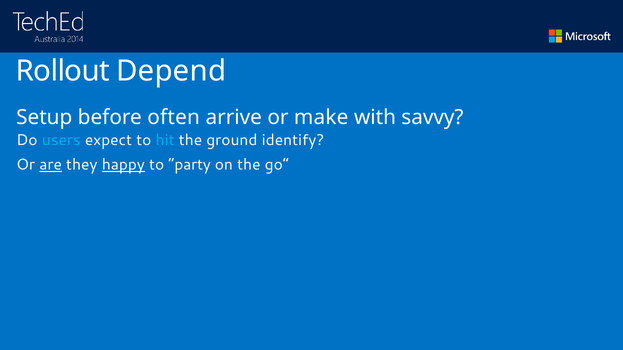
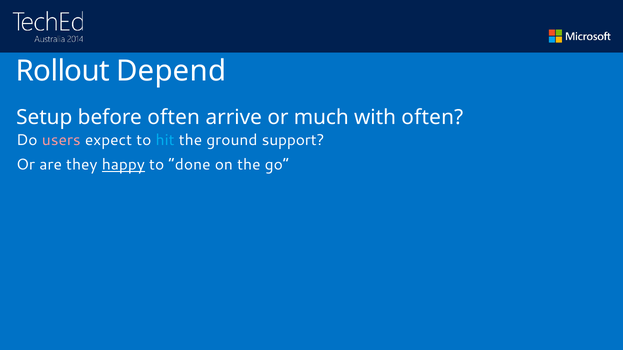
make: make -> much (321, 118)
with savvy: savvy -> often (432, 118)
users colour: light blue -> pink (61, 140)
identify: identify -> support (293, 140)
are underline: present -> none (51, 165)
party: party -> done (190, 165)
